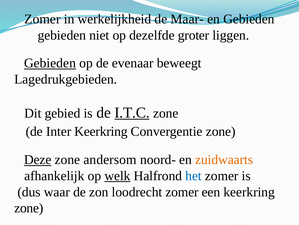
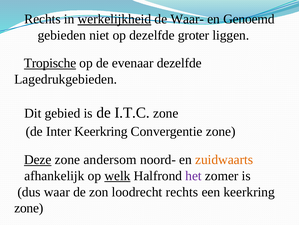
Zomer: Zomer -> Rechts (42, 19)
werkelijkheid underline: none -> present (114, 19)
Maar-: Maar- -> Waar- (187, 19)
en Gebieden: Gebieden -> Genoemd (249, 19)
Gebieden: Gebieden -> Tropische (50, 63)
evenaar beweegt: beweegt -> dezelfde (179, 63)
I.T.C underline: present -> none (132, 112)
het colour: blue -> purple (194, 176)
loodrecht zomer: zomer -> rechts (182, 192)
